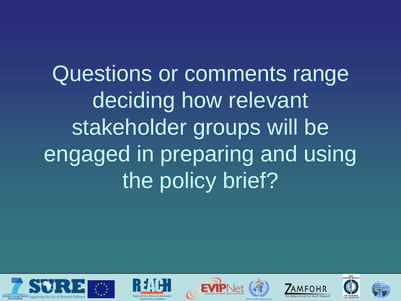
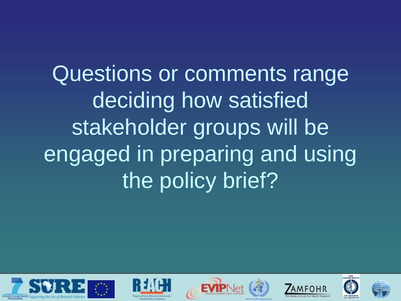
relevant: relevant -> satisfied (269, 100)
